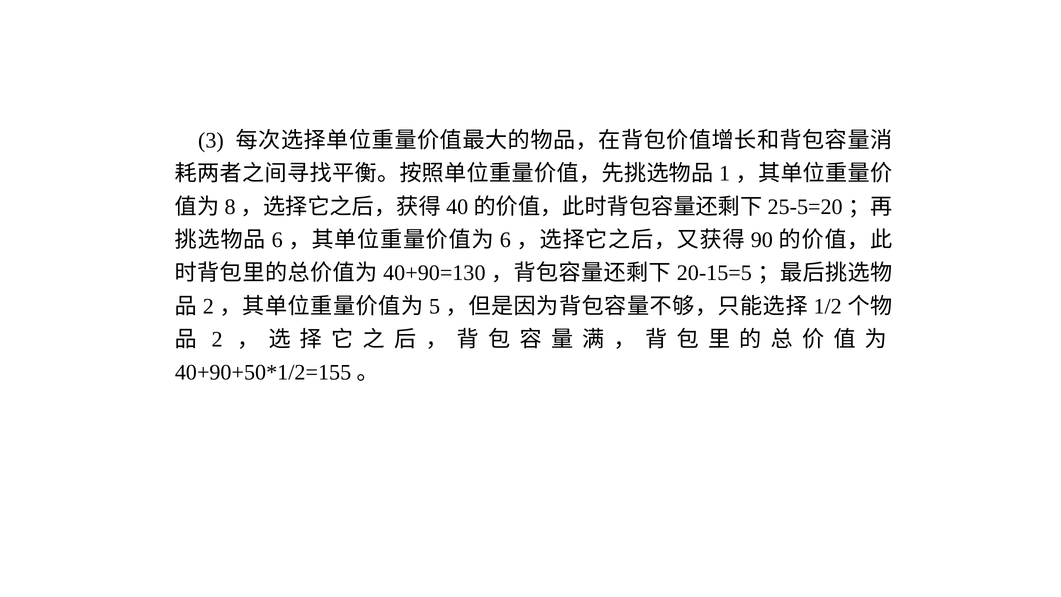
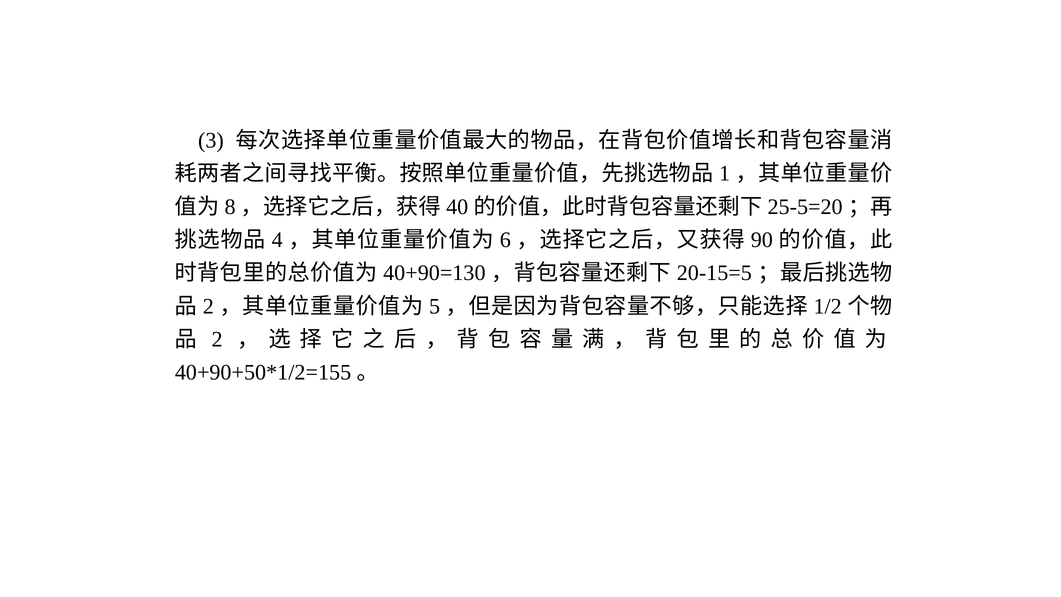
6: 6 -> 4 (277, 240)
